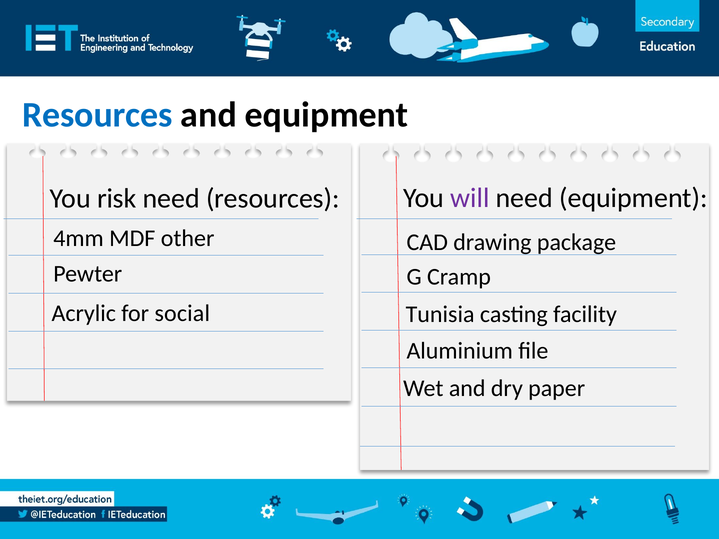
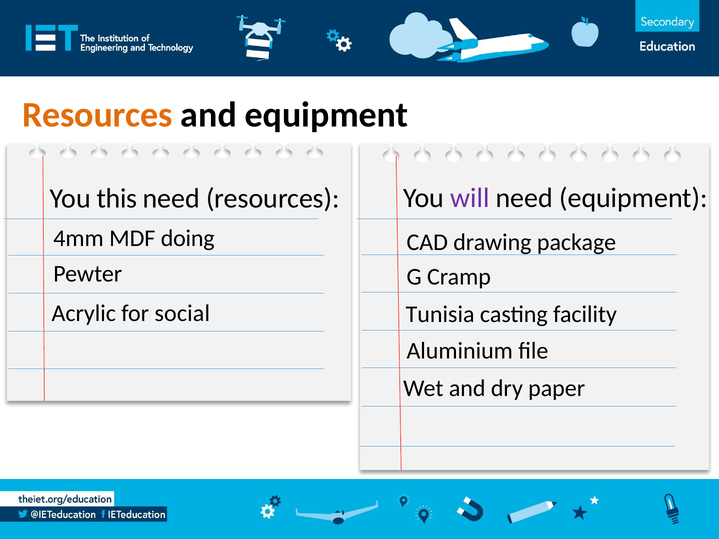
Resources colour: blue -> orange (97, 115)
risk: risk -> this (117, 198)
other: other -> doing (188, 238)
